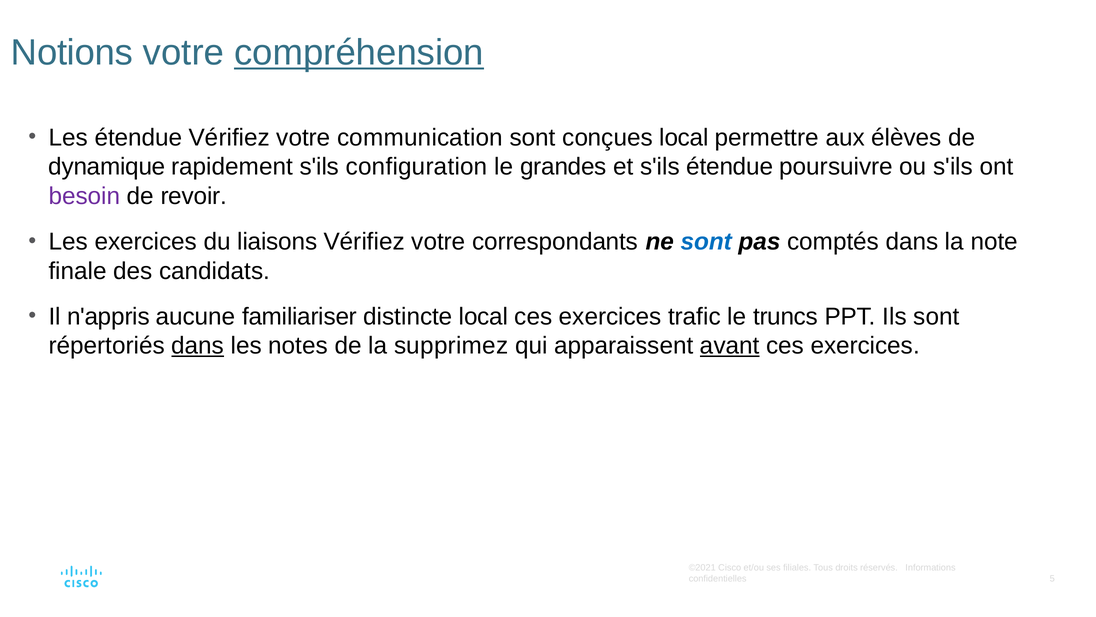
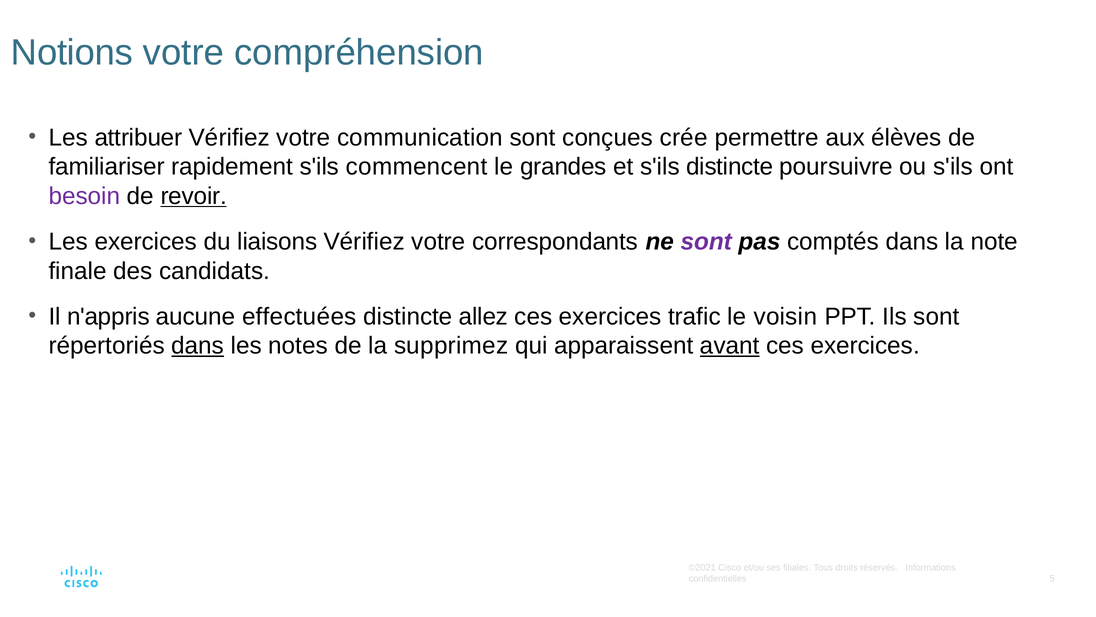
compréhension underline: present -> none (359, 53)
Les étendue: étendue -> attribuer (138, 137)
conçues local: local -> crée (684, 137)
dynamique: dynamique -> familiariser (107, 167)
configuration: configuration -> commencent (417, 167)
s'ils étendue: étendue -> distincte (730, 167)
revoir underline: none -> present (194, 196)
sont colour: blue -> purple (706, 242)
familiariser: familiariser -> effectuées (299, 316)
distincte local: local -> allez (484, 316)
truncs: truncs -> voisin (785, 316)
